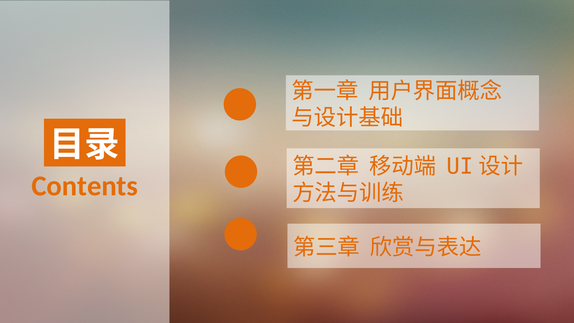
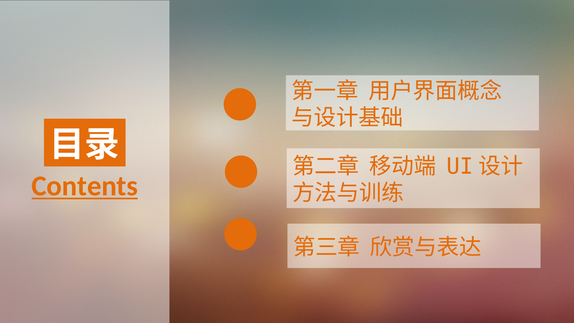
Contents underline: none -> present (85, 186)
